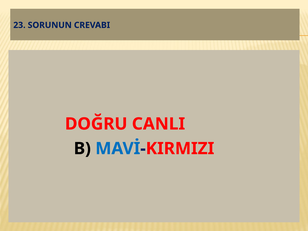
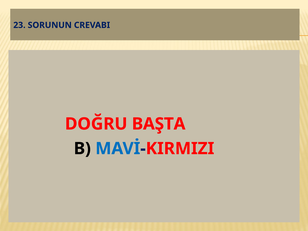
CANLI: CANLI -> BAŞTA (159, 124)
